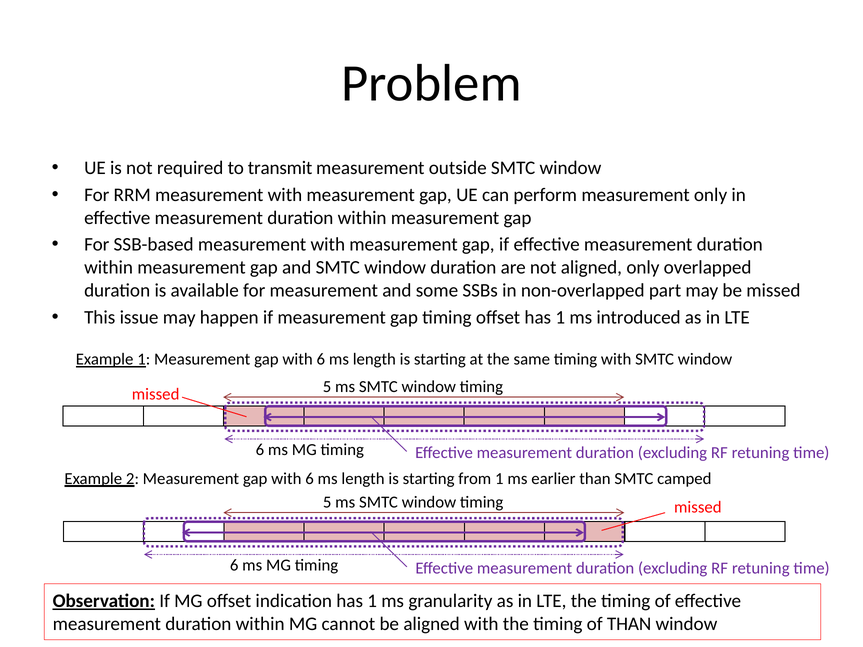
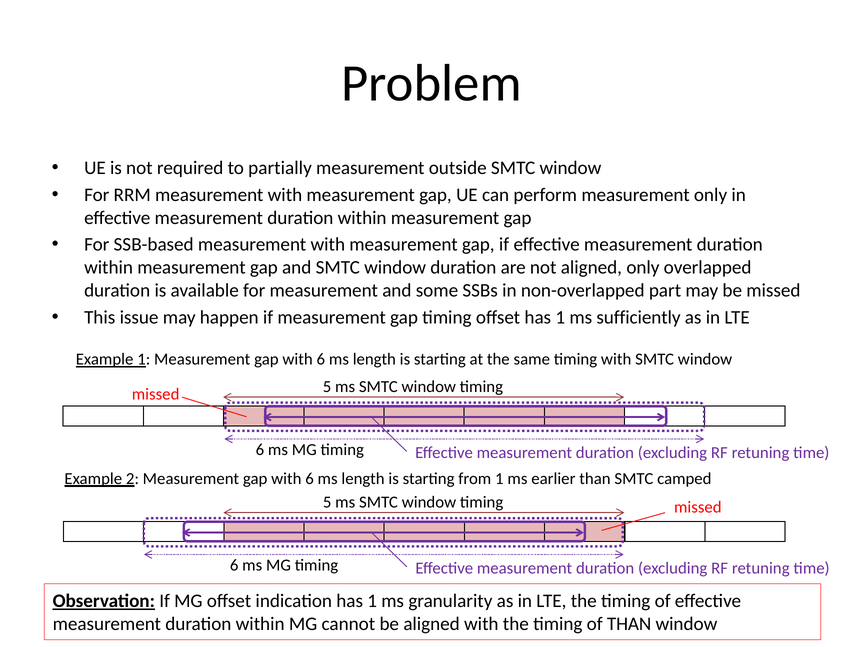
transmit: transmit -> partially (280, 168)
introduced: introduced -> sufficiently (638, 317)
